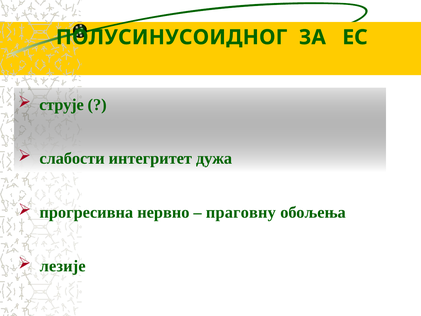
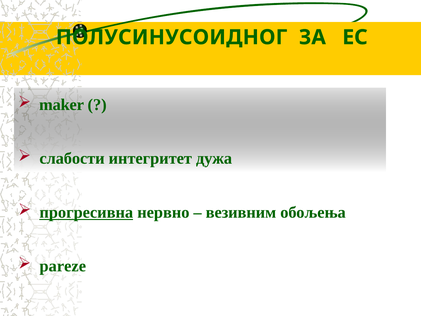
струје: струје -> maker (62, 105)
прогресивна underline: none -> present (86, 212)
праговну: праговну -> везивним (241, 212)
лезије: лезије -> pareze (63, 266)
